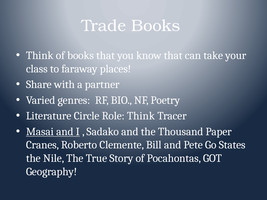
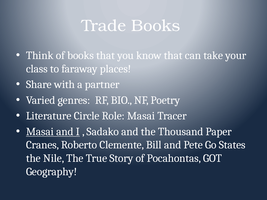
Role Think: Think -> Masai (141, 116)
